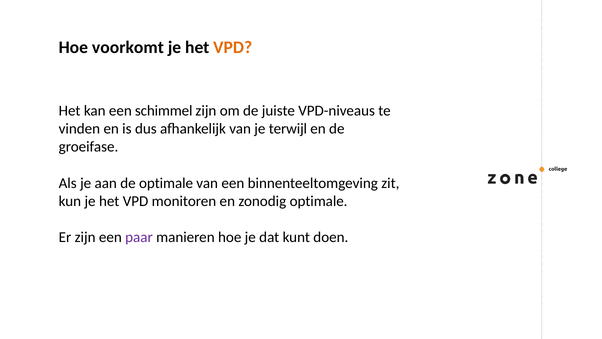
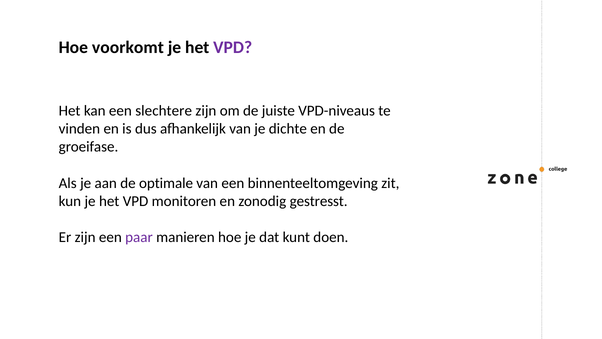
VPD colour: orange -> purple (233, 47)
schimmel: schimmel -> slechtere (164, 111)
terwijl: terwijl -> dichte (288, 129)
zonodig optimale: optimale -> gestresst (319, 201)
